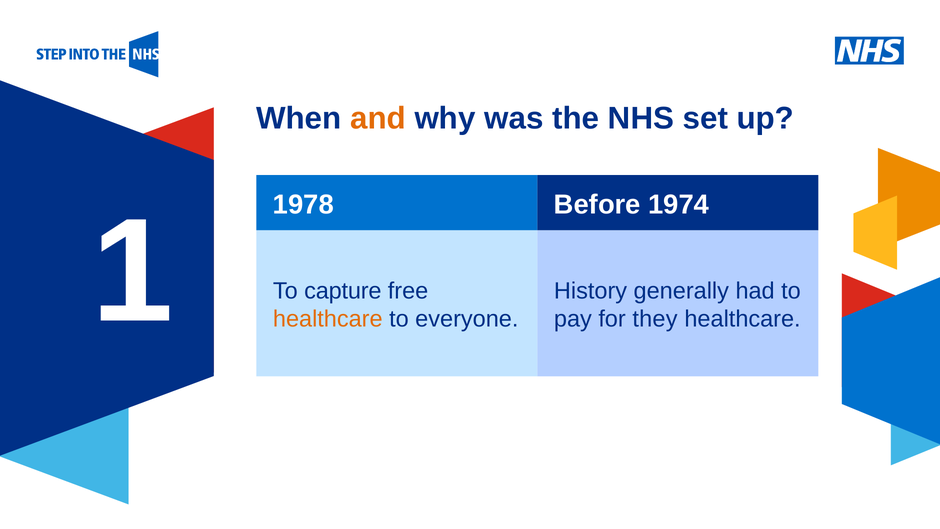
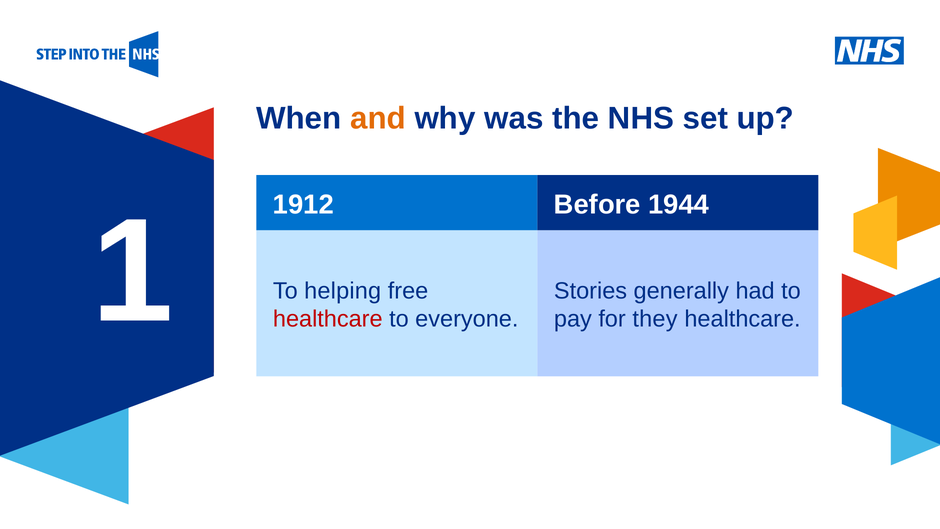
1978: 1978 -> 1912 (303, 205)
1974: 1974 -> 1944 (679, 205)
capture: capture -> helping (343, 291)
History: History -> Stories (591, 291)
healthcare colour: orange -> red (328, 319)
